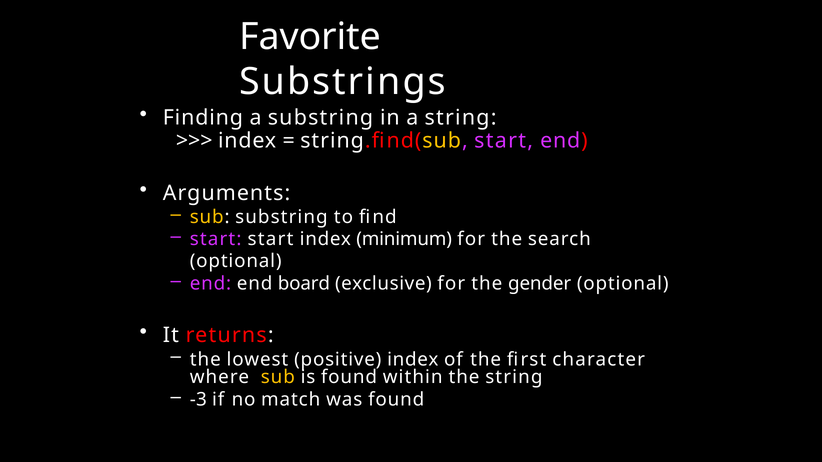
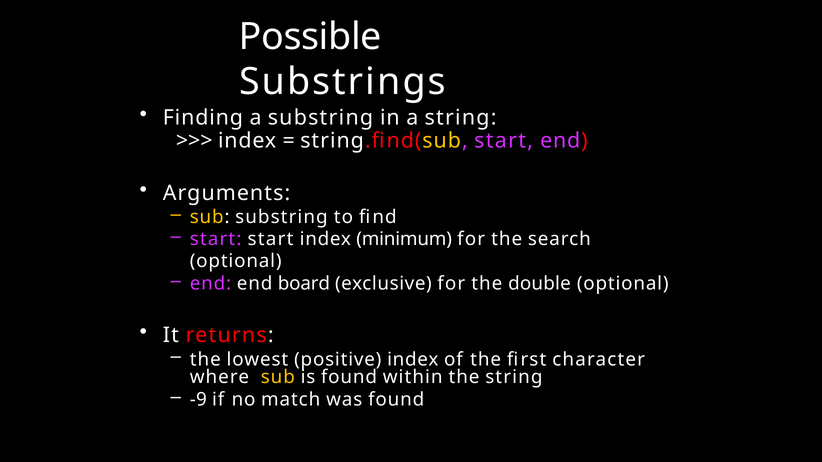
Favorite: Favorite -> Possible (310, 37)
gender: gender -> double (539, 284)
-3: -3 -> -9 (198, 400)
